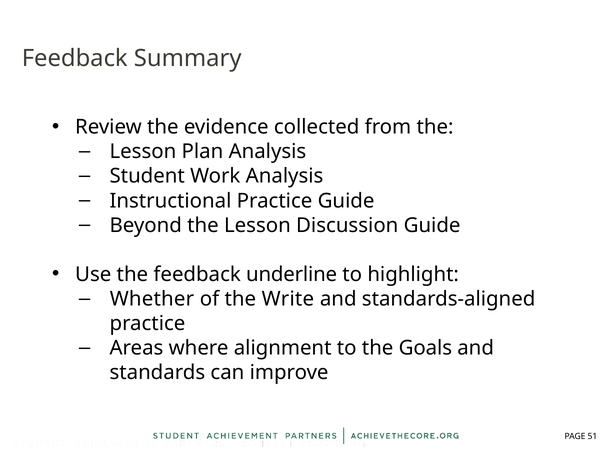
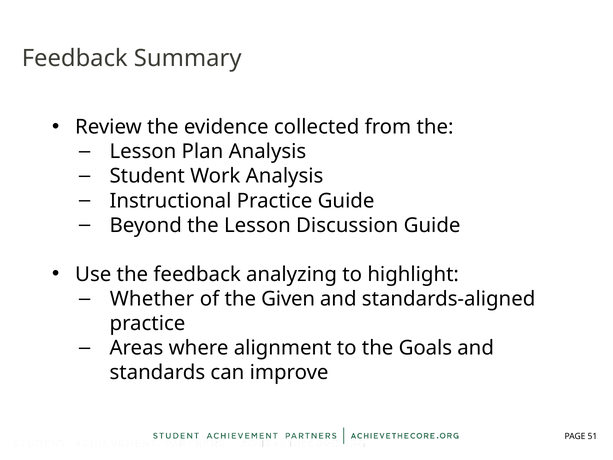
underline: underline -> analyzing (292, 274)
Write: Write -> Given (288, 299)
